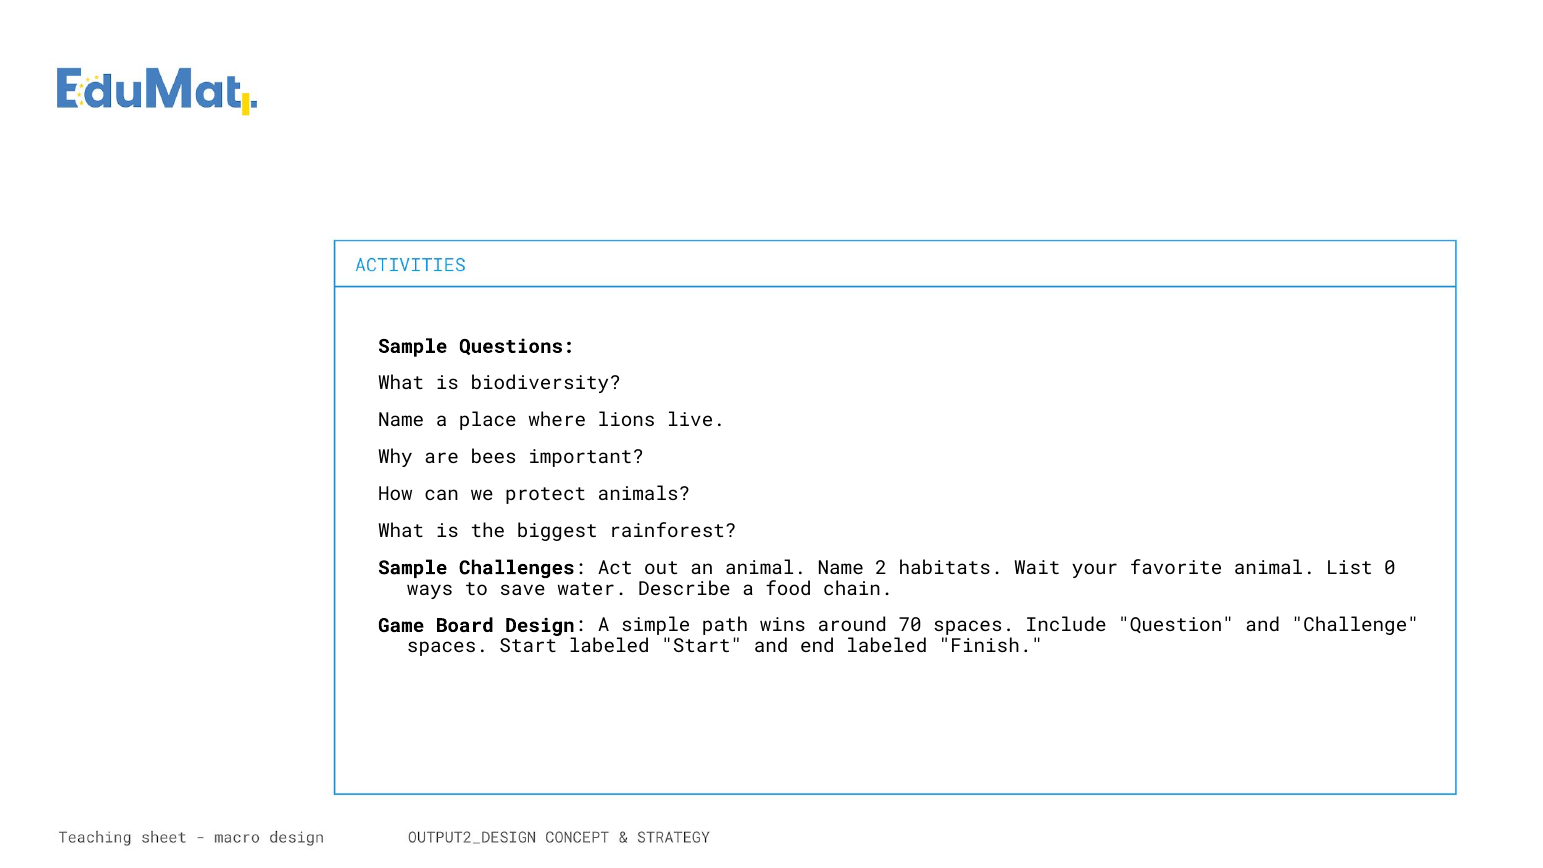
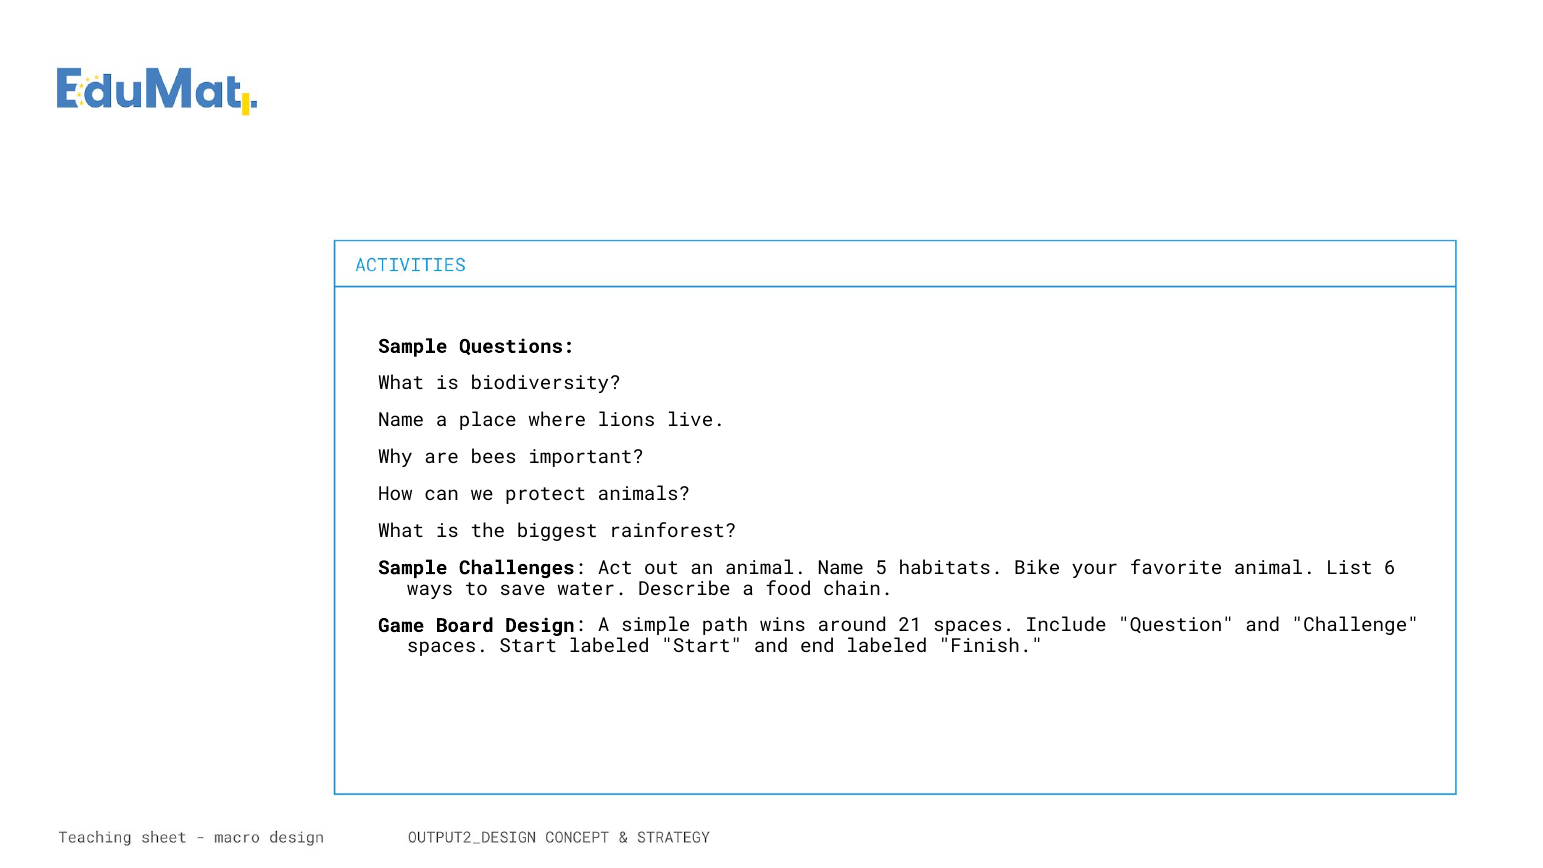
2: 2 -> 5 (881, 568)
Wait: Wait -> Bike (1037, 568)
0: 0 -> 6 (1390, 568)
70: 70 -> 21 (910, 626)
